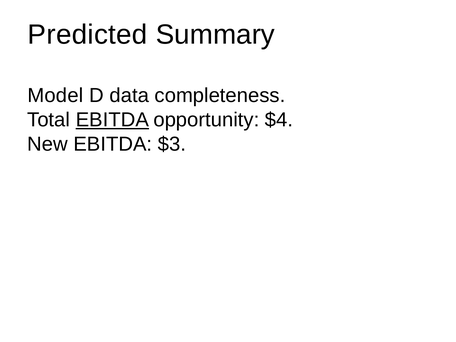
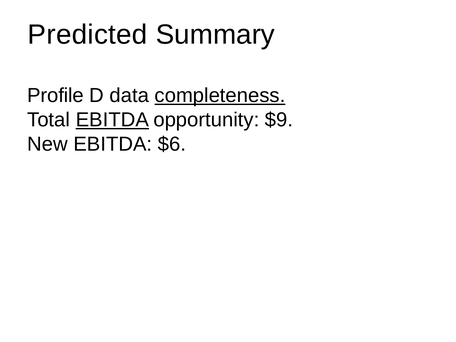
Model: Model -> Profile (56, 96)
completeness underline: none -> present (220, 96)
$4: $4 -> $9 (279, 120)
$3: $3 -> $6 (172, 144)
